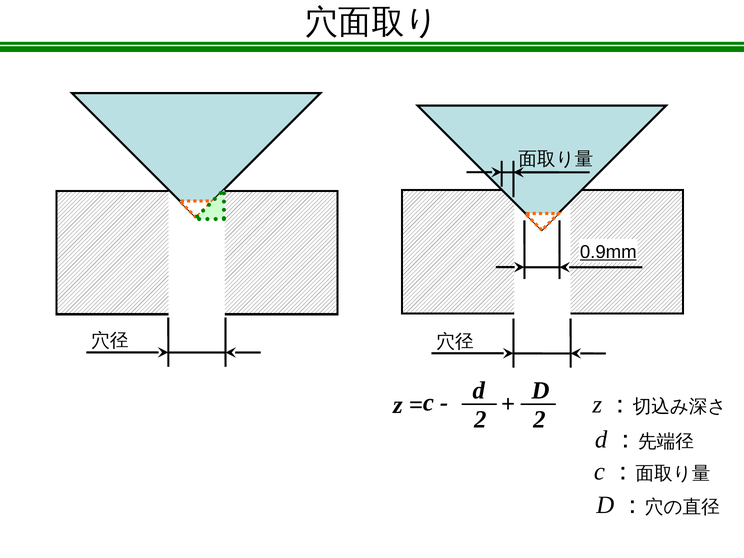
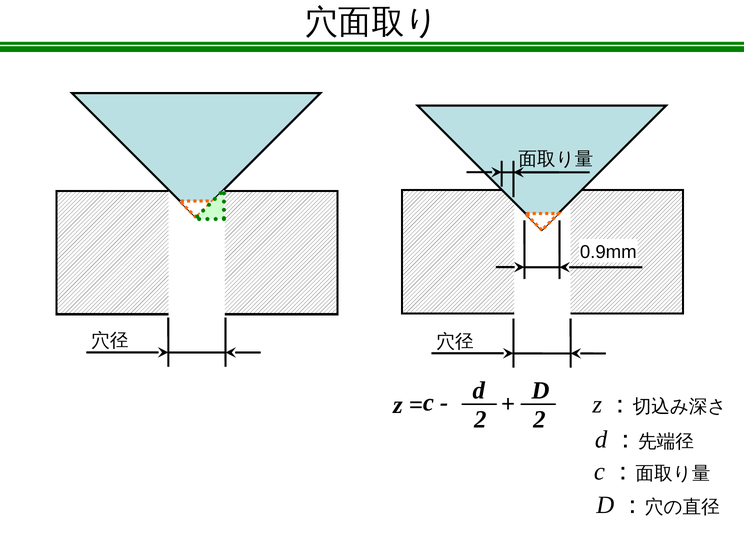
0.9mm underline: present -> none (608, 252)
